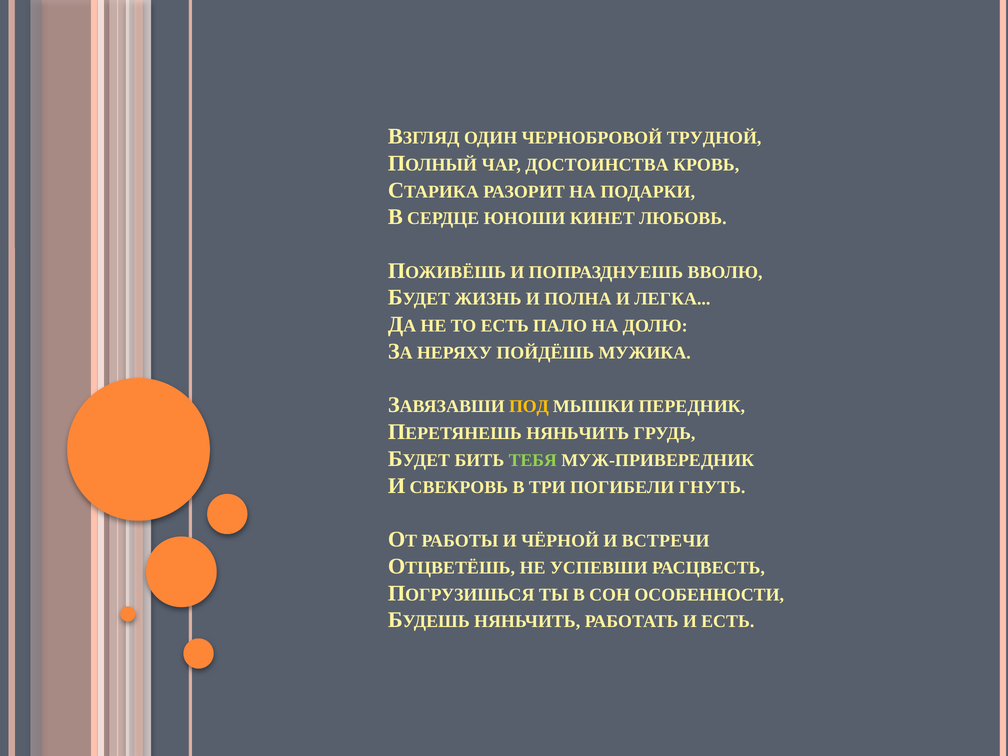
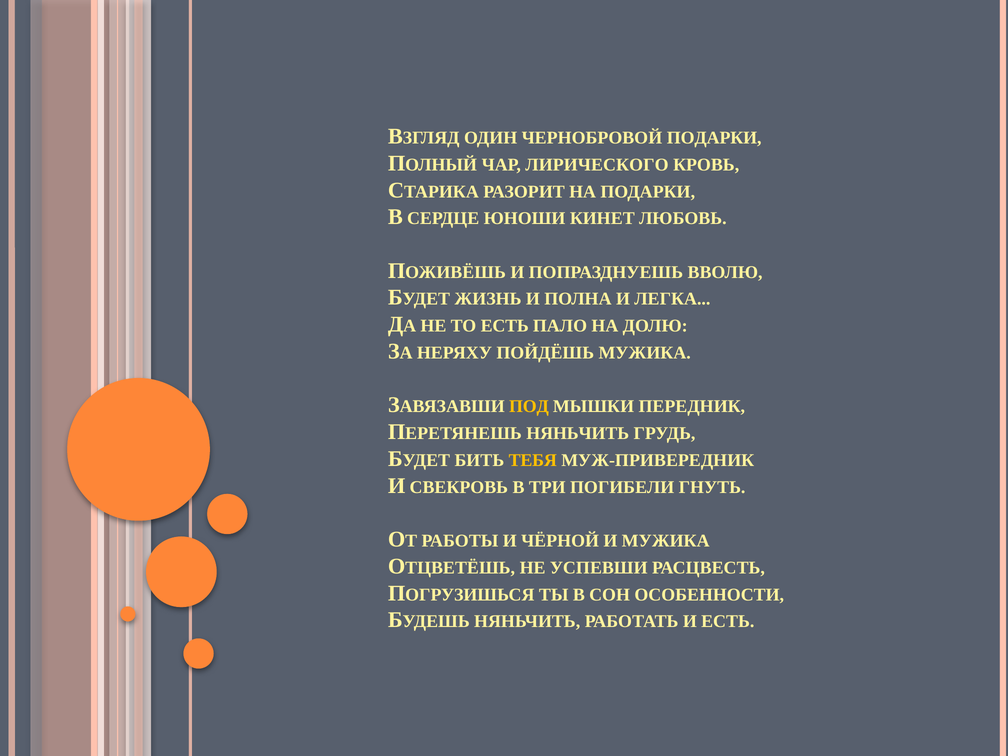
ЧЕРНОБРОВОЙ ТРУДНОЙ: ТРУДНОЙ -> ПОДАРКИ (714, 138)
ДОСТОИНСТВА: ДОСТОИНСТВА -> ЛИРИЧЕСКОГО (597, 165)
ТЕБЯ colour: light green -> yellow (533, 460)
И ВСТРЕЧИ: ВСТРЕЧИ -> МУЖИКА (666, 541)
